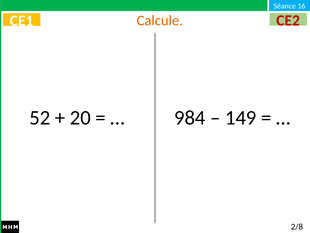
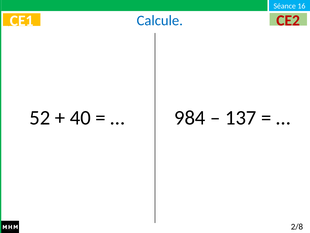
Calcule colour: orange -> blue (160, 20)
20: 20 -> 40 (80, 118)
149: 149 -> 137 (241, 118)
